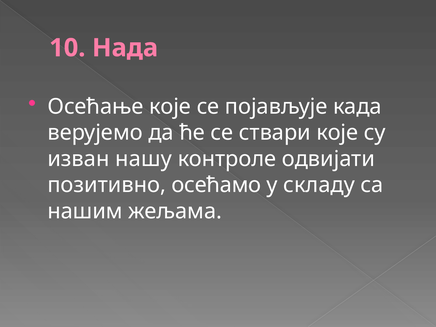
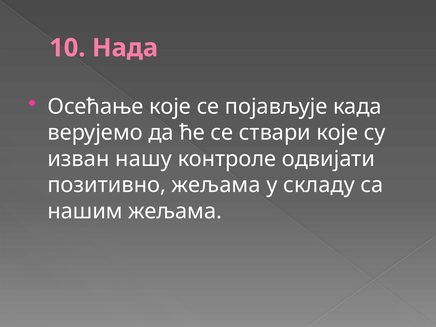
позитивно осећамо: осећамо -> жељама (216, 185)
